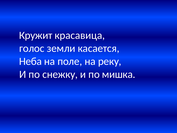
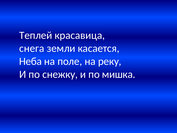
Кружит: Кружит -> Теплей (36, 35)
голос: голос -> снега (32, 48)
